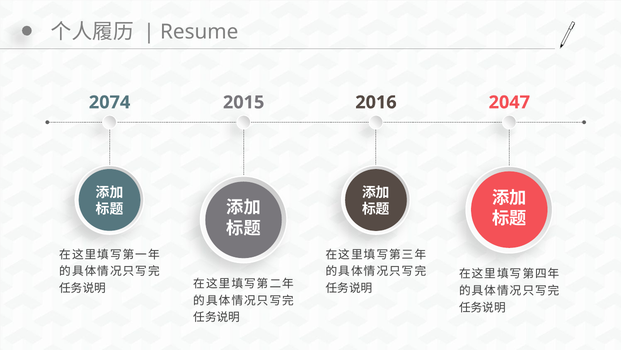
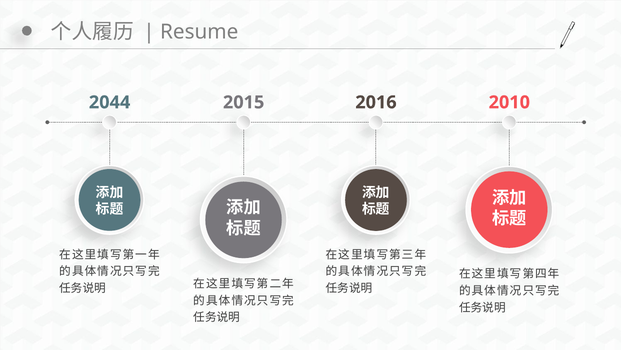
2074: 2074 -> 2044 (110, 102)
2047: 2047 -> 2010 (509, 102)
